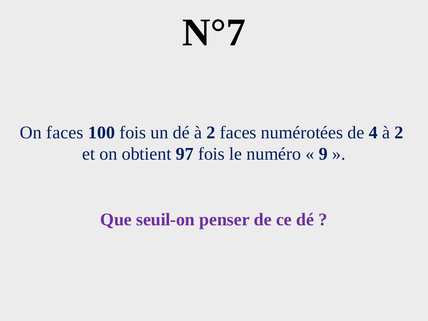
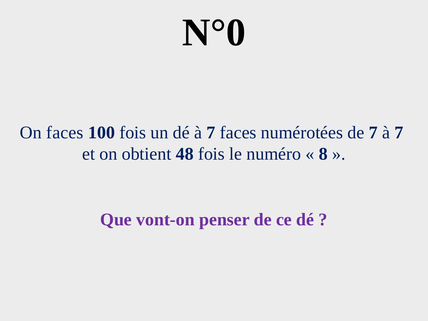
N°7: N°7 -> N°0 (214, 32)
dé à 2: 2 -> 7 (211, 133)
de 4: 4 -> 7 (373, 133)
2: 2 -> 7 (399, 133)
97: 97 -> 48 (185, 154)
9: 9 -> 8 (323, 154)
seuil-on: seuil-on -> vont-on (166, 220)
